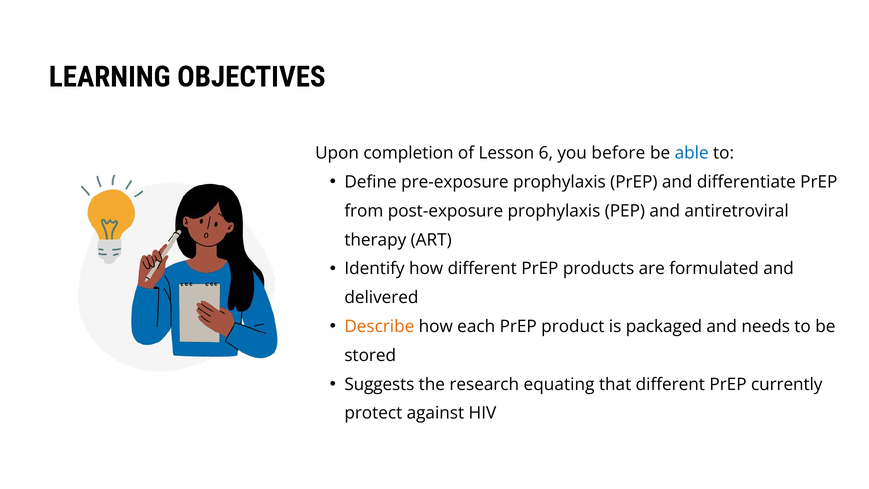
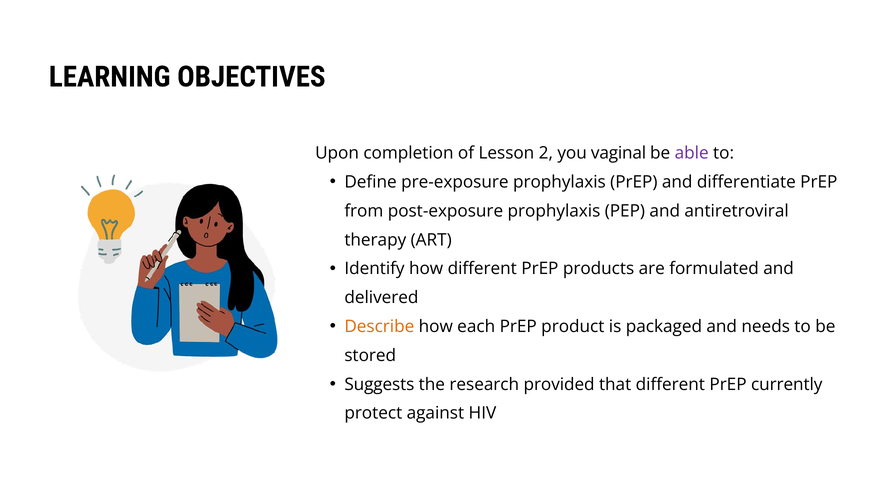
6: 6 -> 2 (546, 153)
before: before -> vaginal (619, 153)
able colour: blue -> purple (692, 153)
equating: equating -> provided (559, 384)
